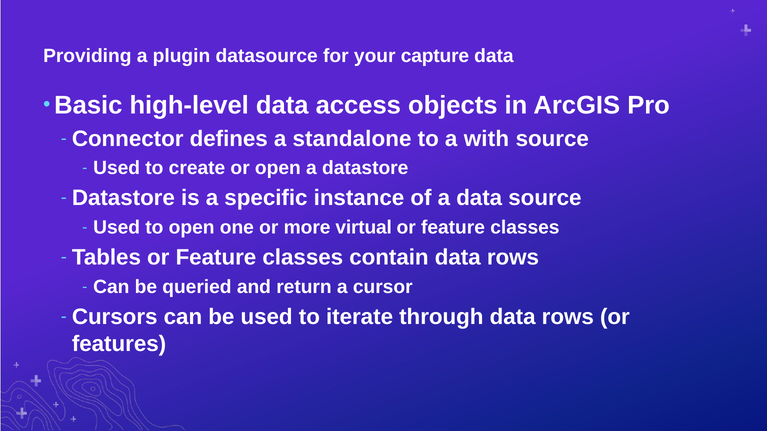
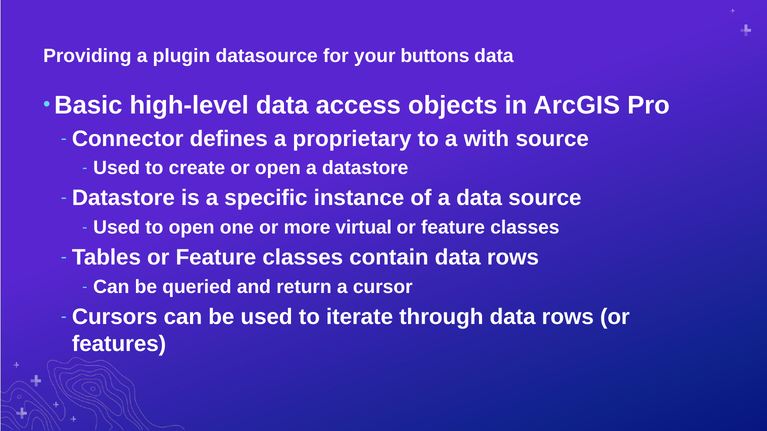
capture: capture -> buttons (435, 56)
standalone: standalone -> proprietary (352, 139)
